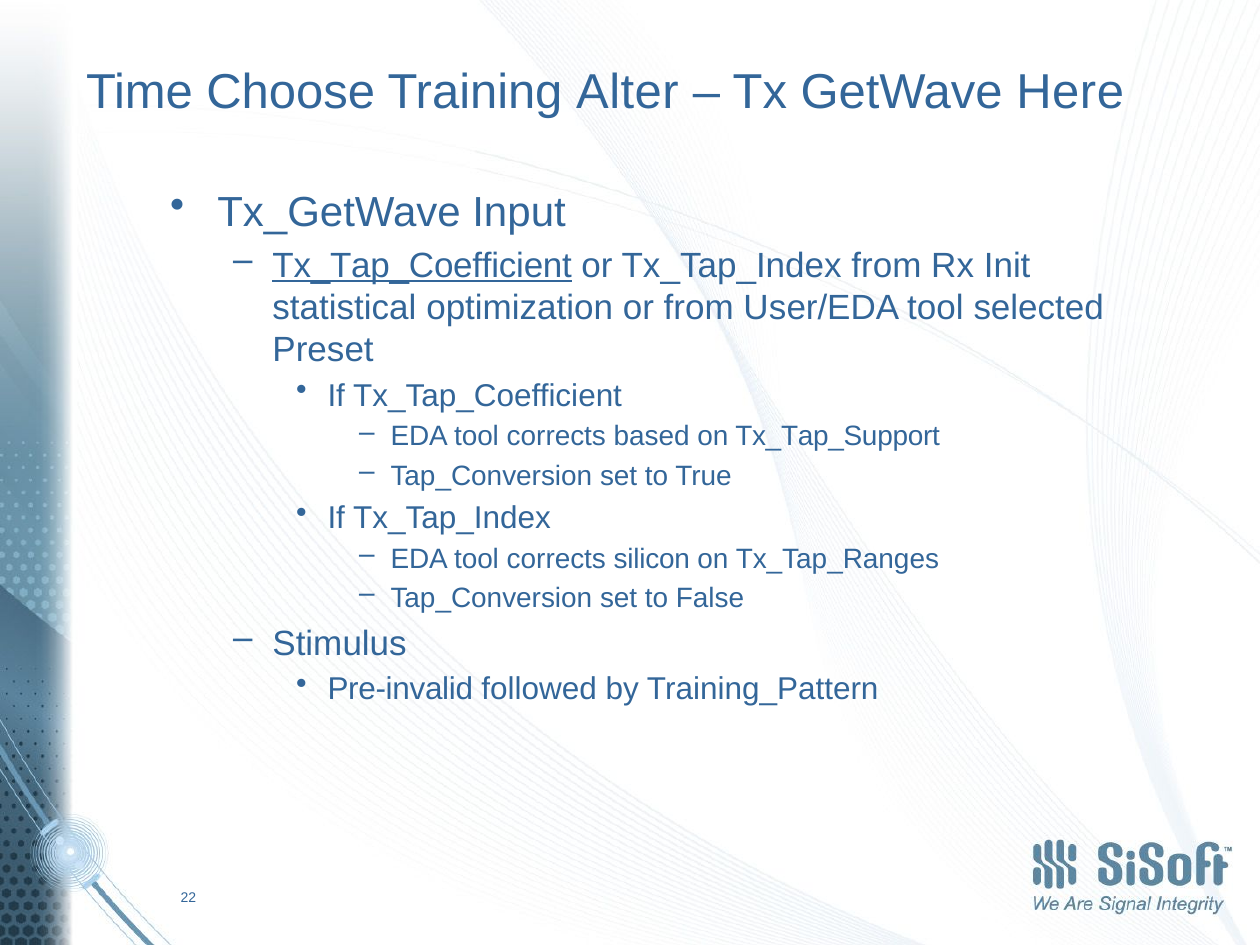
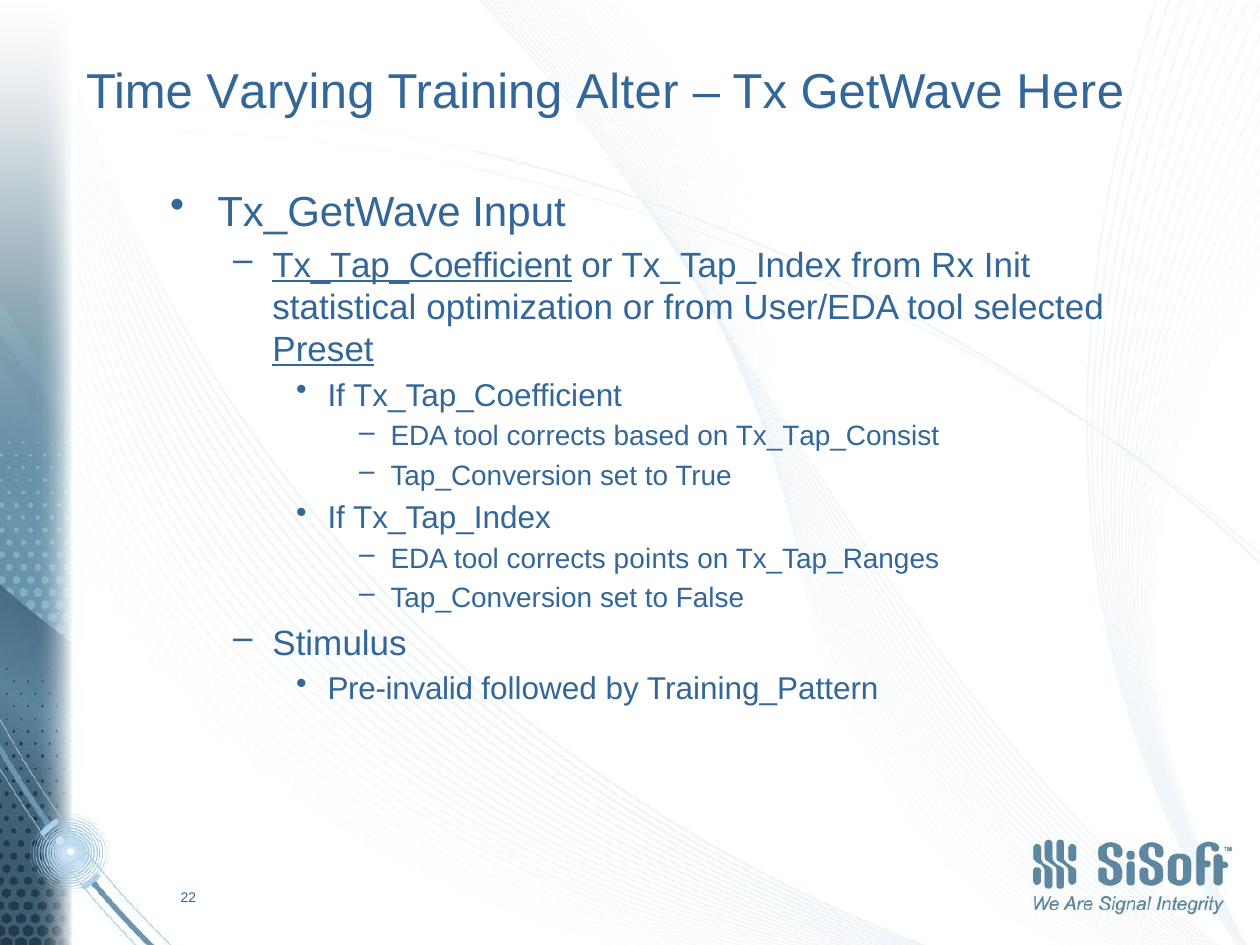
Choose: Choose -> Varying (291, 93)
Preset underline: none -> present (323, 350)
Tx_Tap_Support: Tx_Tap_Support -> Tx_Tap_Consist (837, 437)
silicon: silicon -> points (652, 559)
